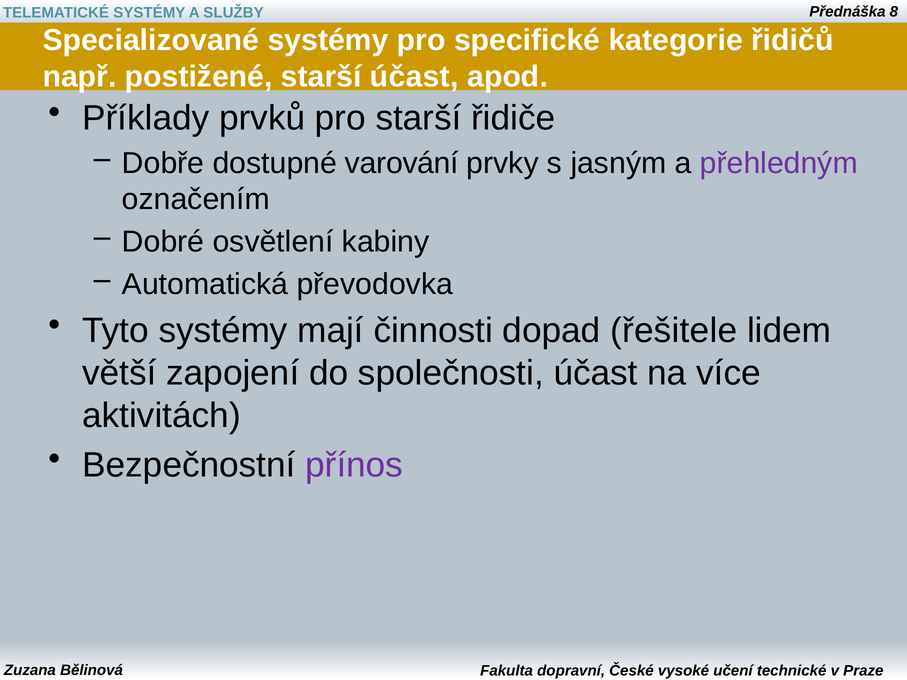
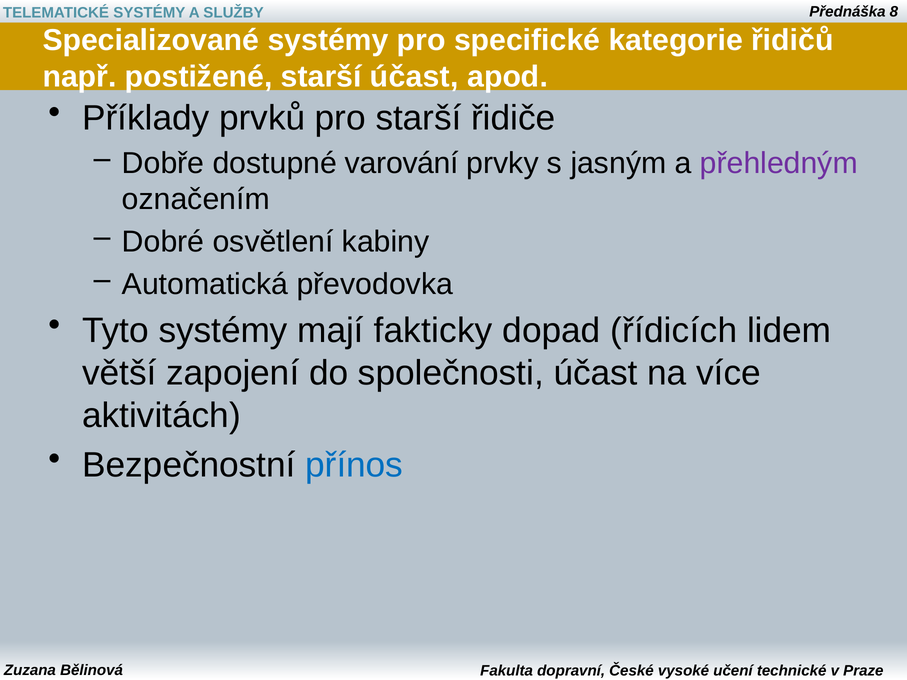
činnosti: činnosti -> fakticky (433, 331)
řešitele: řešitele -> řídicích (674, 331)
přínos colour: purple -> blue (354, 465)
